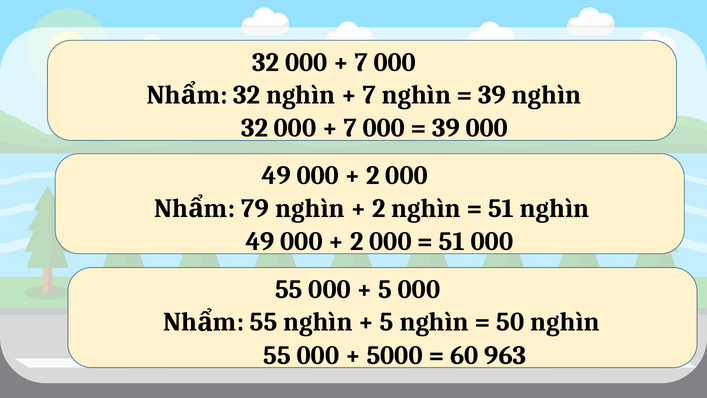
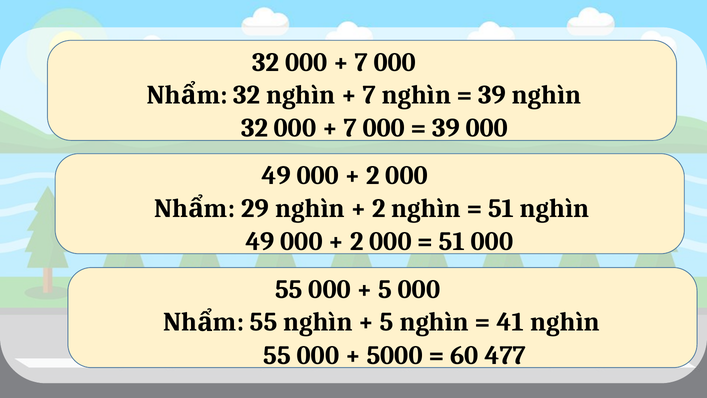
79: 79 -> 29 (255, 208)
50: 50 -> 41 (510, 322)
963: 963 -> 477 (505, 355)
